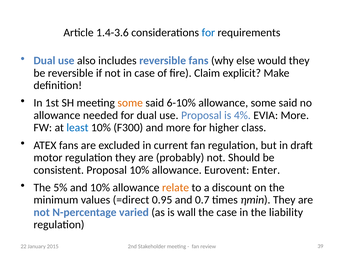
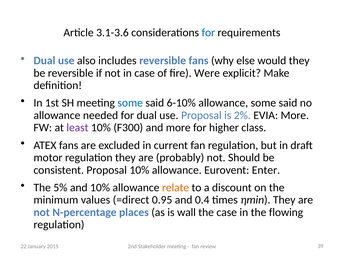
1.4-3.6: 1.4-3.6 -> 3.1-3.6 (112, 33)
Claim: Claim -> Were (207, 73)
some colour: orange -> blue (130, 103)
4%: 4% -> 2% (242, 115)
least colour: blue -> purple (77, 128)
0.7: 0.7 -> 0.4 (202, 200)
varied: varied -> places (134, 212)
liability: liability -> flowing (286, 212)
